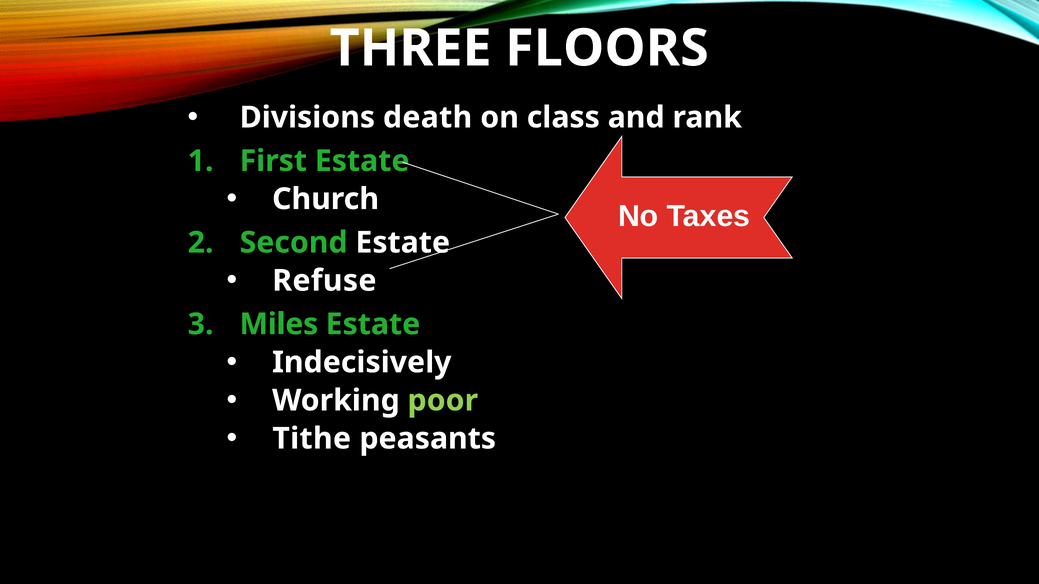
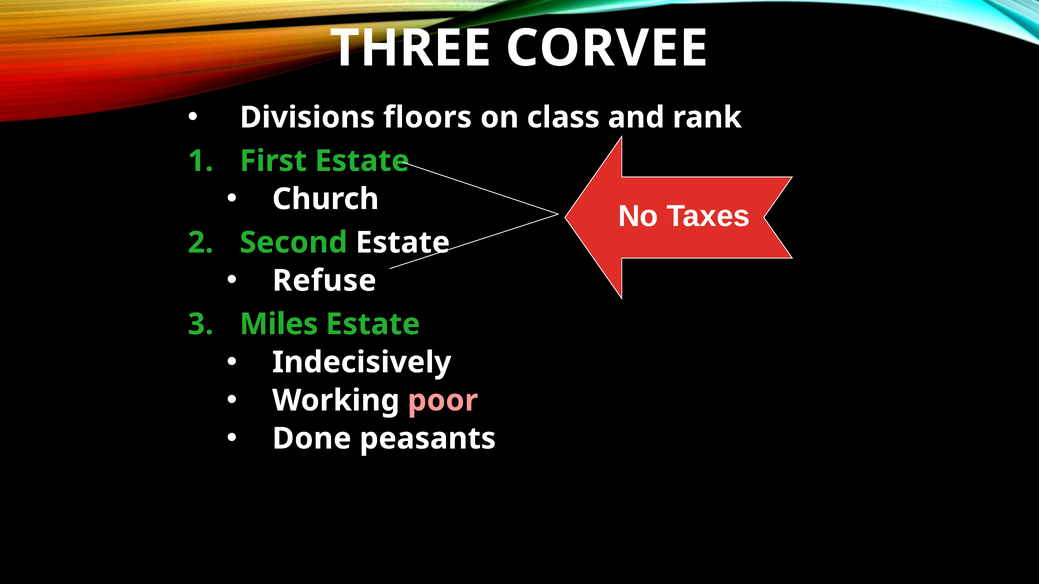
FLOORS: FLOORS -> CORVEE (607, 48)
death: death -> floors (428, 117)
poor colour: light green -> pink (443, 401)
Tithe: Tithe -> Done (312, 439)
